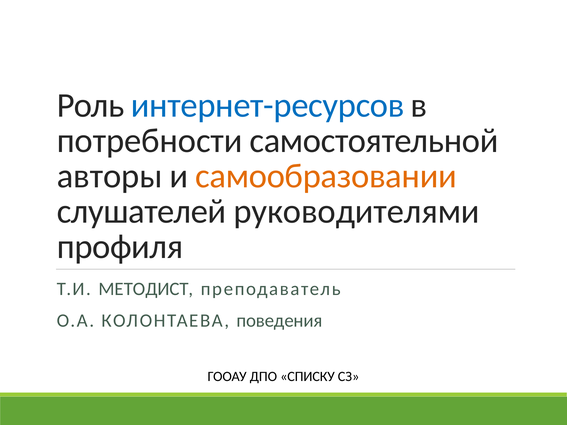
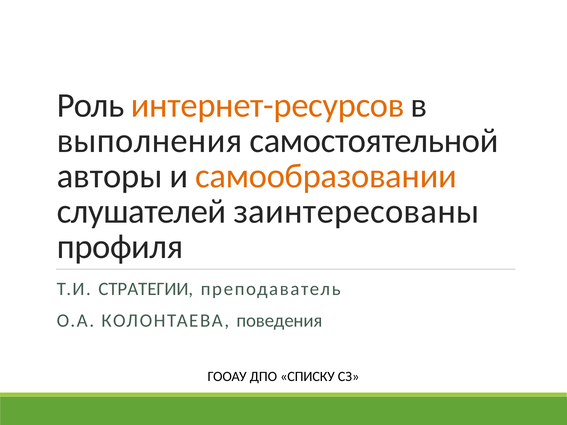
интернет-ресурсов colour: blue -> orange (268, 105)
потребности: потребности -> выполнения (149, 141)
руководителями: руководителями -> заинтересованы (356, 211)
МЕТОДИСТ: МЕТОДИСТ -> СТРАТЕГИИ (146, 289)
